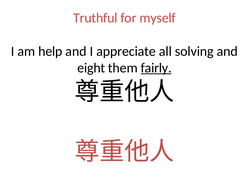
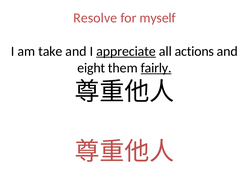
Truthful: Truthful -> Resolve (95, 18)
help: help -> take (50, 51)
appreciate underline: none -> present (126, 51)
solving: solving -> actions (194, 51)
